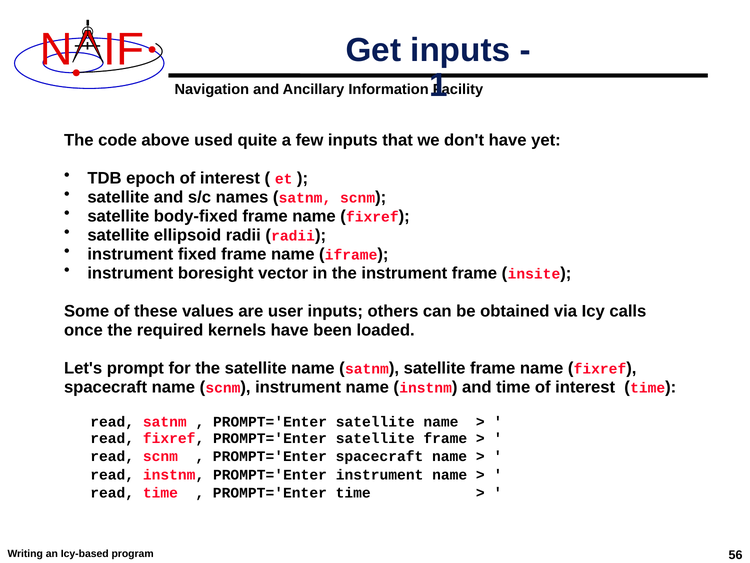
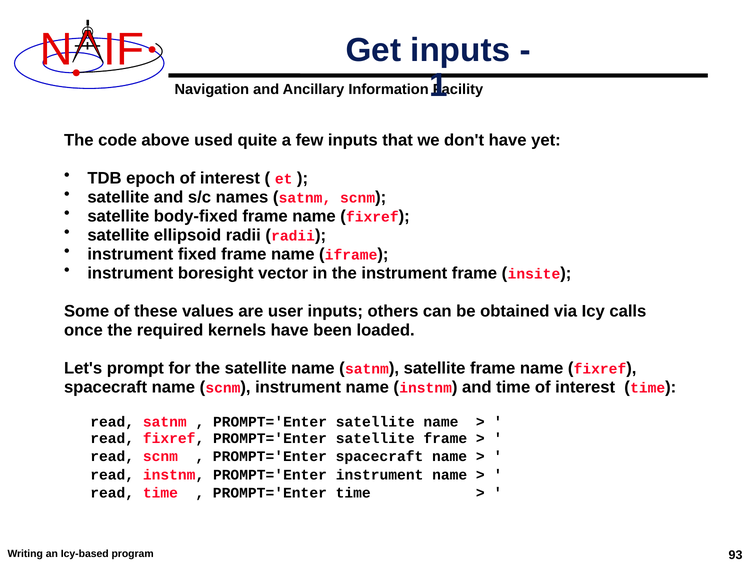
56: 56 -> 93 (736, 555)
